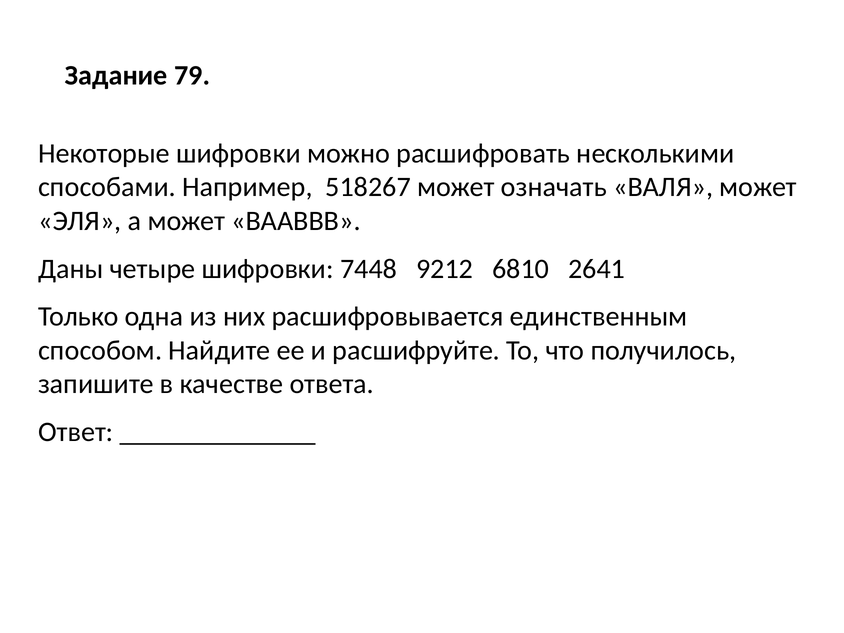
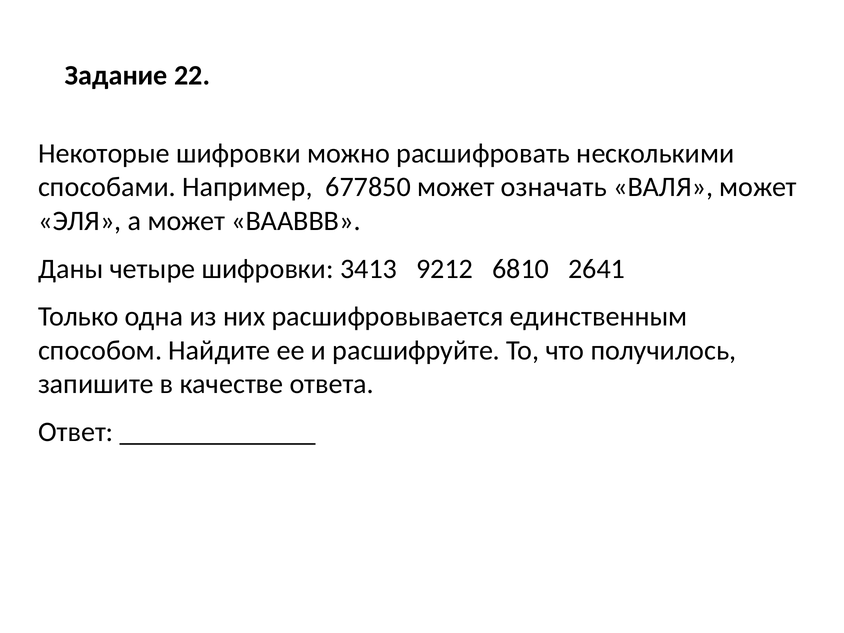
79: 79 -> 22 (192, 75)
518267: 518267 -> 677850 (368, 187)
7448: 7448 -> 3413 (369, 269)
